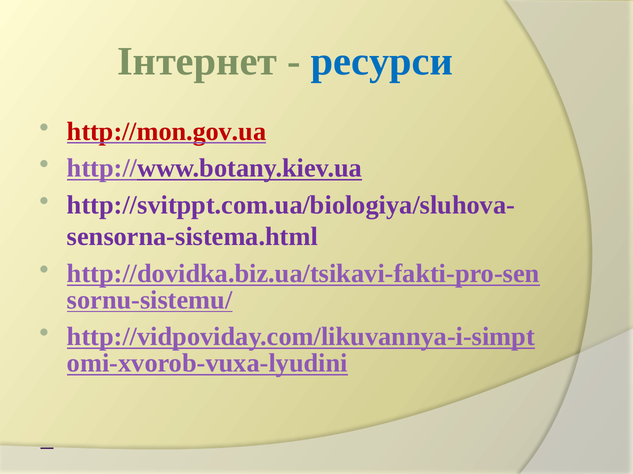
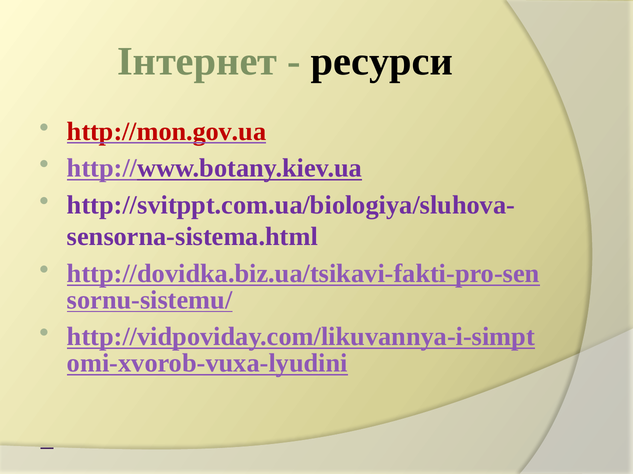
ресурси colour: blue -> black (382, 61)
